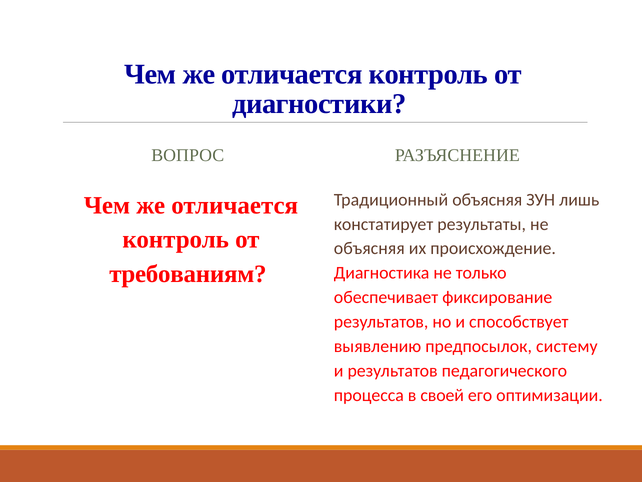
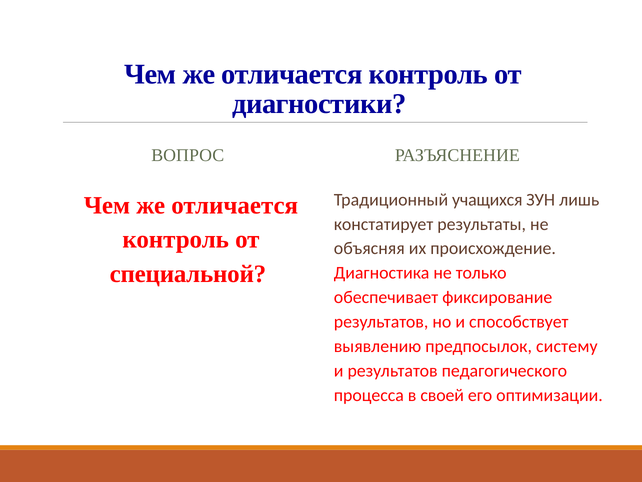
Традиционный объясняя: объясняя -> учащихся (487, 199)
требованиям: требованиям -> специальной (188, 274)
